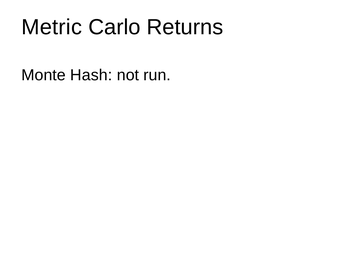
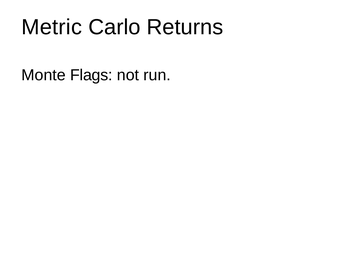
Hash: Hash -> Flags (91, 75)
